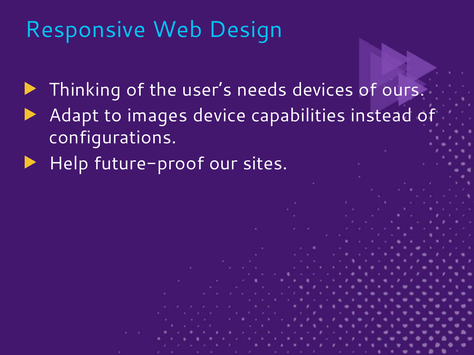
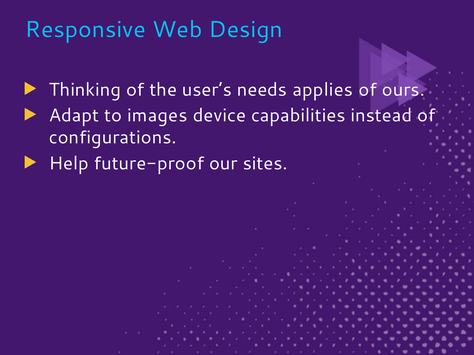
devices: devices -> applies (323, 90)
